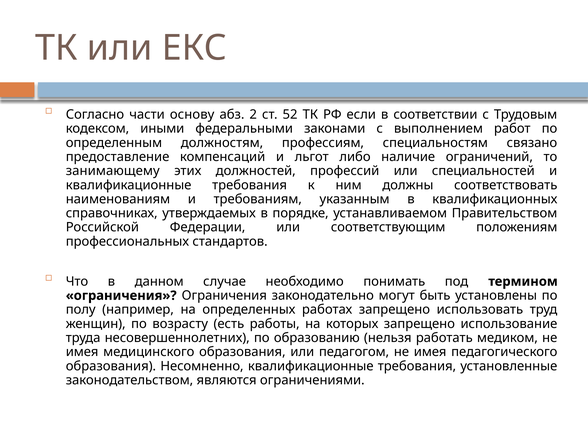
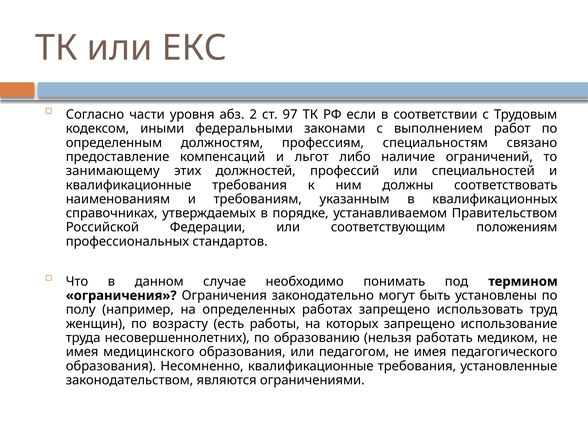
основу: основу -> уровня (192, 115)
52: 52 -> 97 (290, 115)
